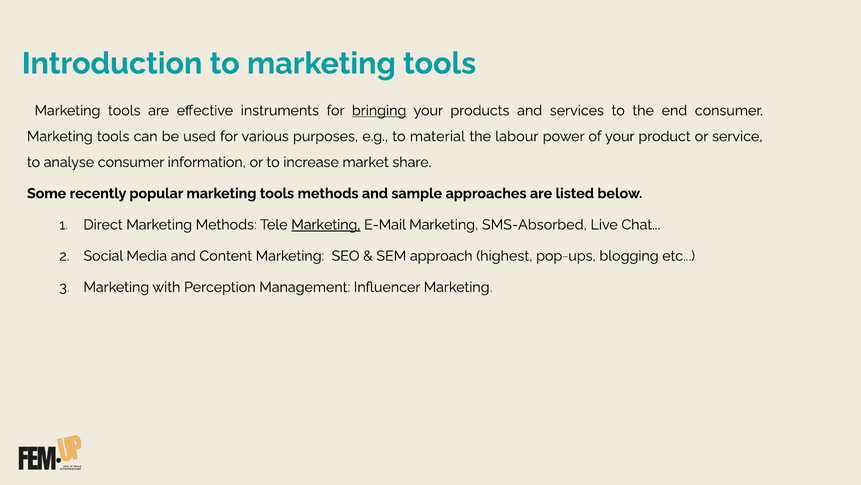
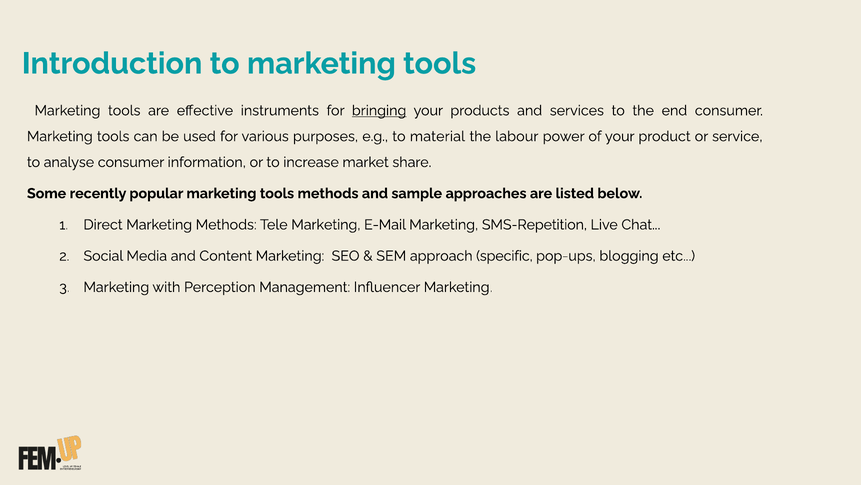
Marketing underline: present -> none (326, 224)
SMS-Absorbed: SMS-Absorbed -> SMS-Repetition (534, 224)
highest: highest -> specific (504, 256)
